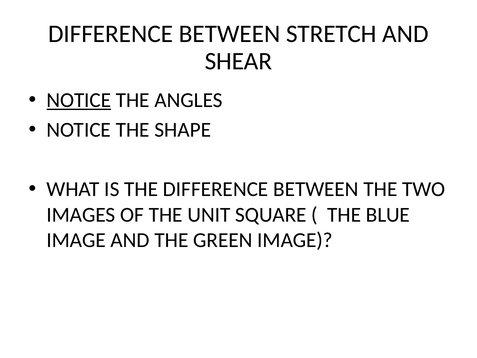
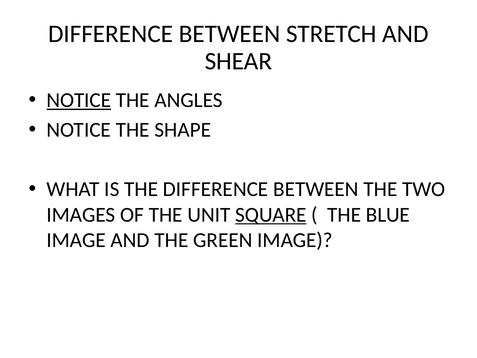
SQUARE underline: none -> present (271, 215)
